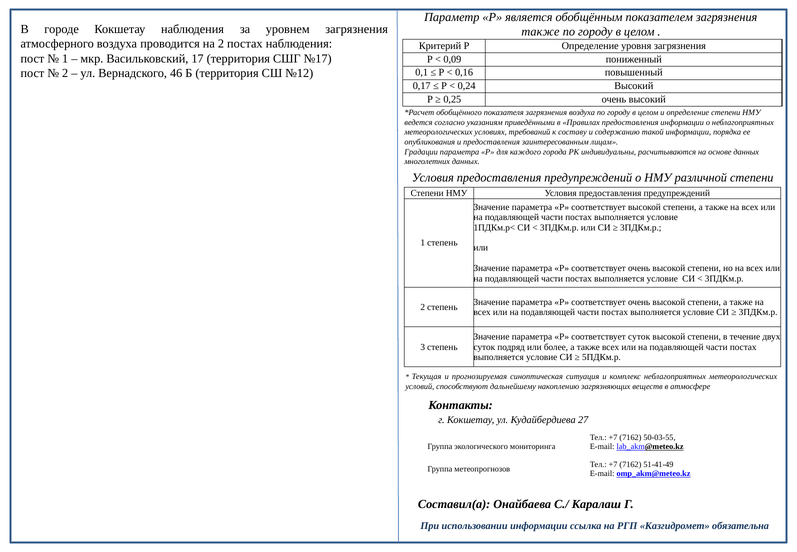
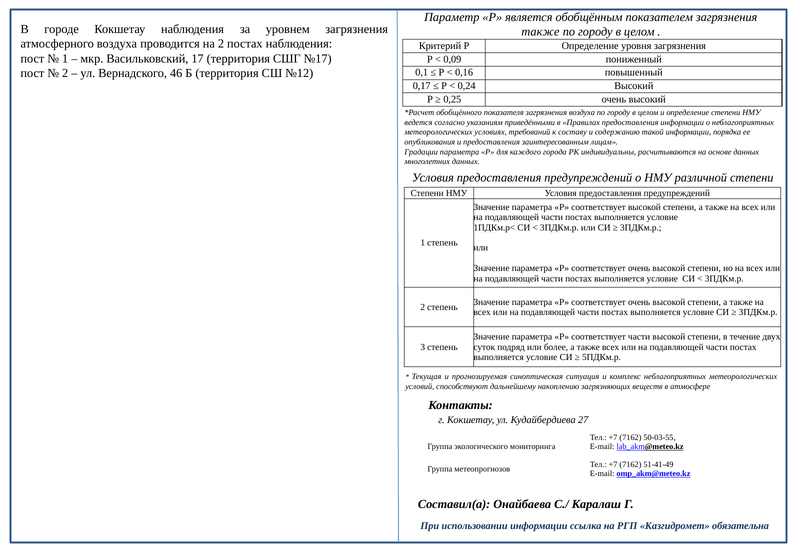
соответствует суток: суток -> части (639, 337)
